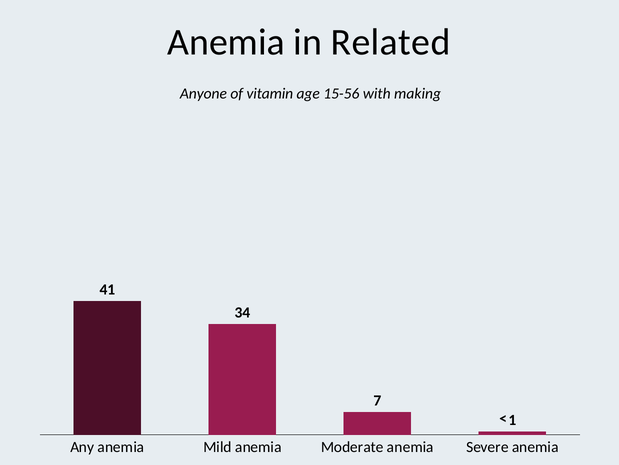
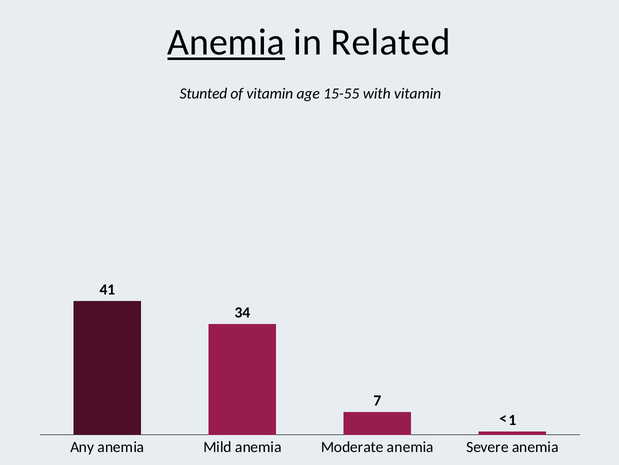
Anemia underline: none -> present (226, 42)
Anyone: Anyone -> Stunted (203, 93)
15-56: 15-56 -> 15-55 (341, 93)
with making: making -> vitamin (418, 93)
